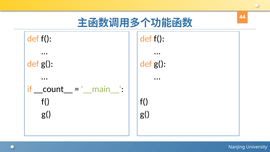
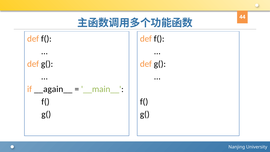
__count__: __count__ -> __again__ (53, 89)
